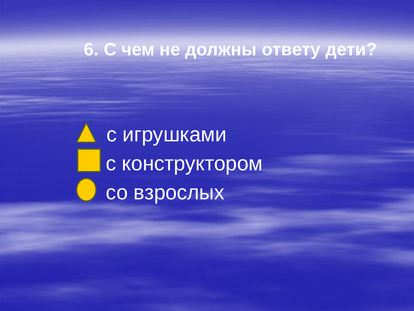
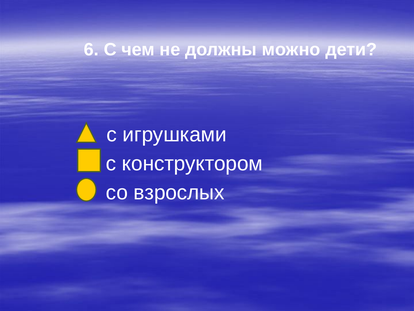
ответу: ответу -> можно (291, 50)
